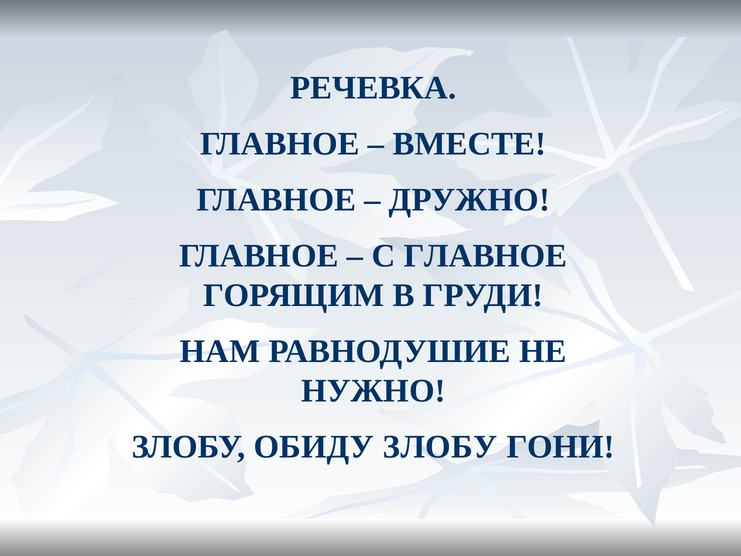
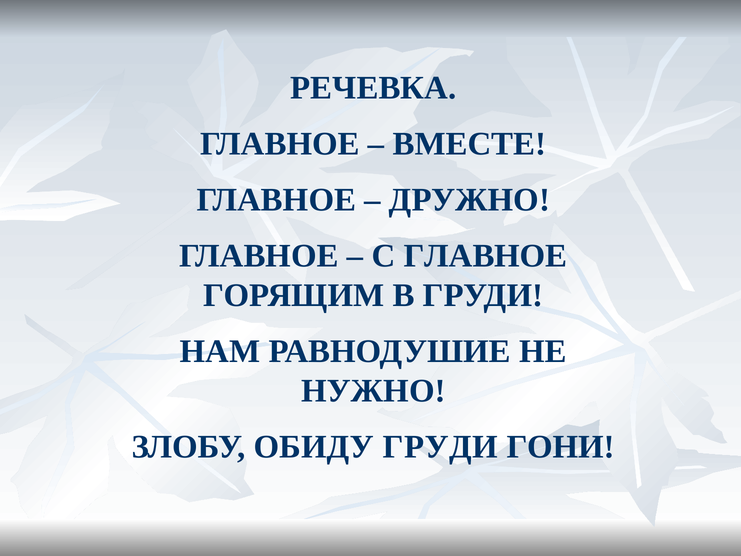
ОБИДУ ЗЛОБУ: ЗЛОБУ -> ГРУДИ (440, 447)
